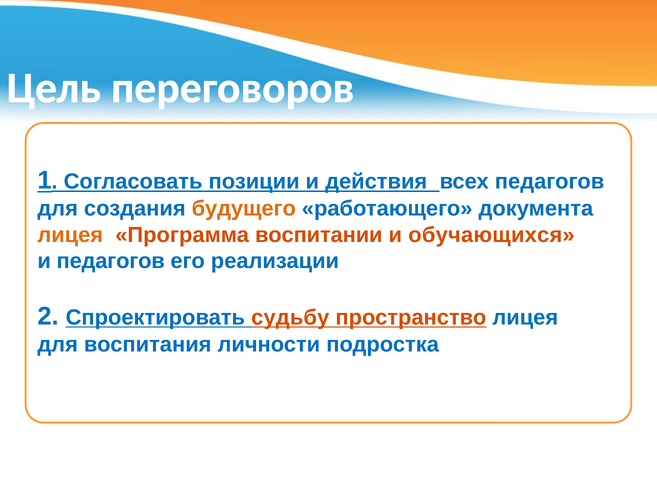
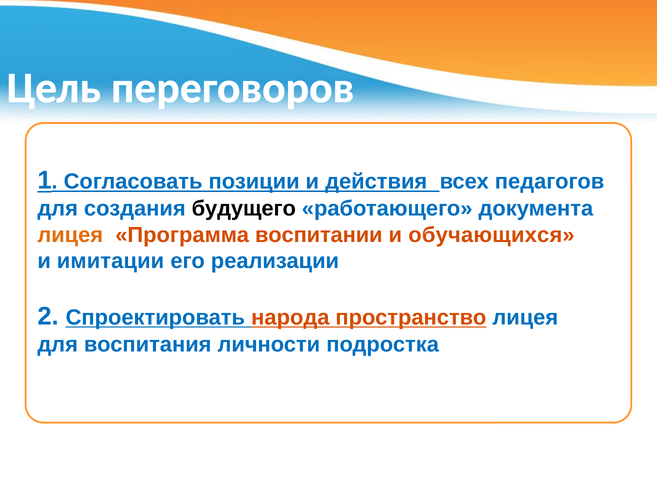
будущего colour: orange -> black (244, 209)
и педагогов: педагогов -> имитации (111, 262)
судьбу: судьбу -> народа (290, 318)
